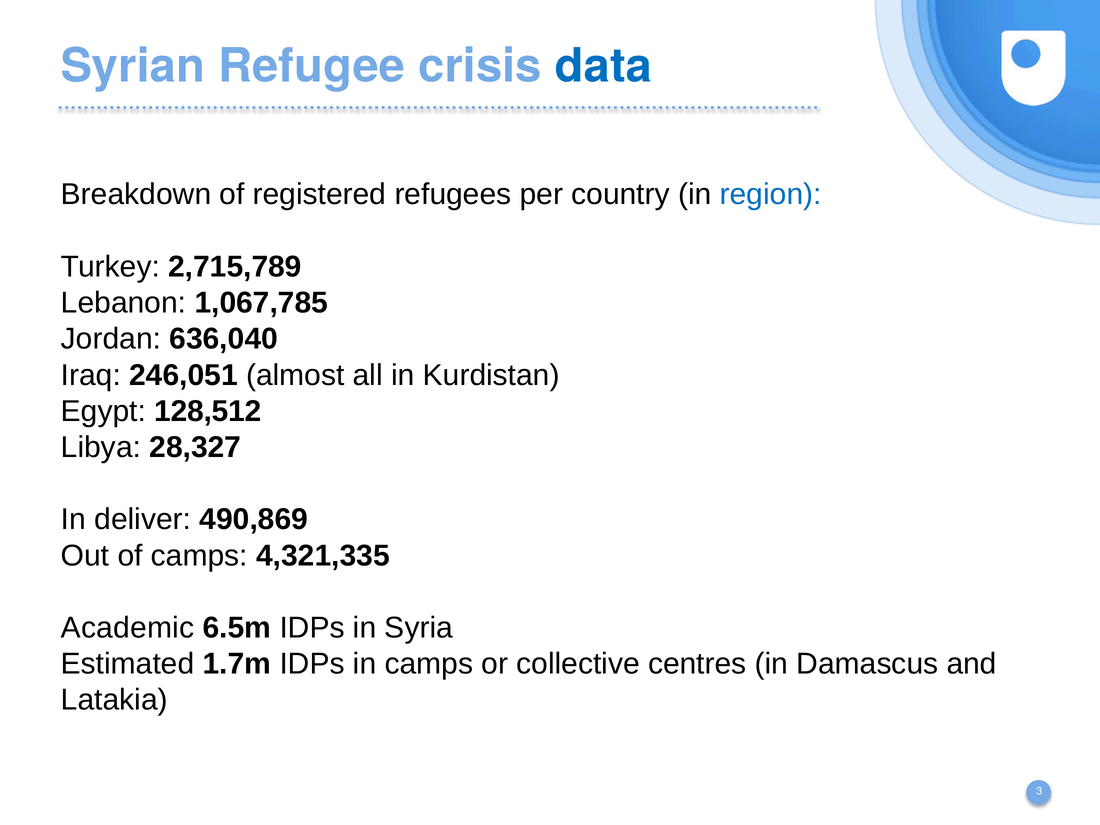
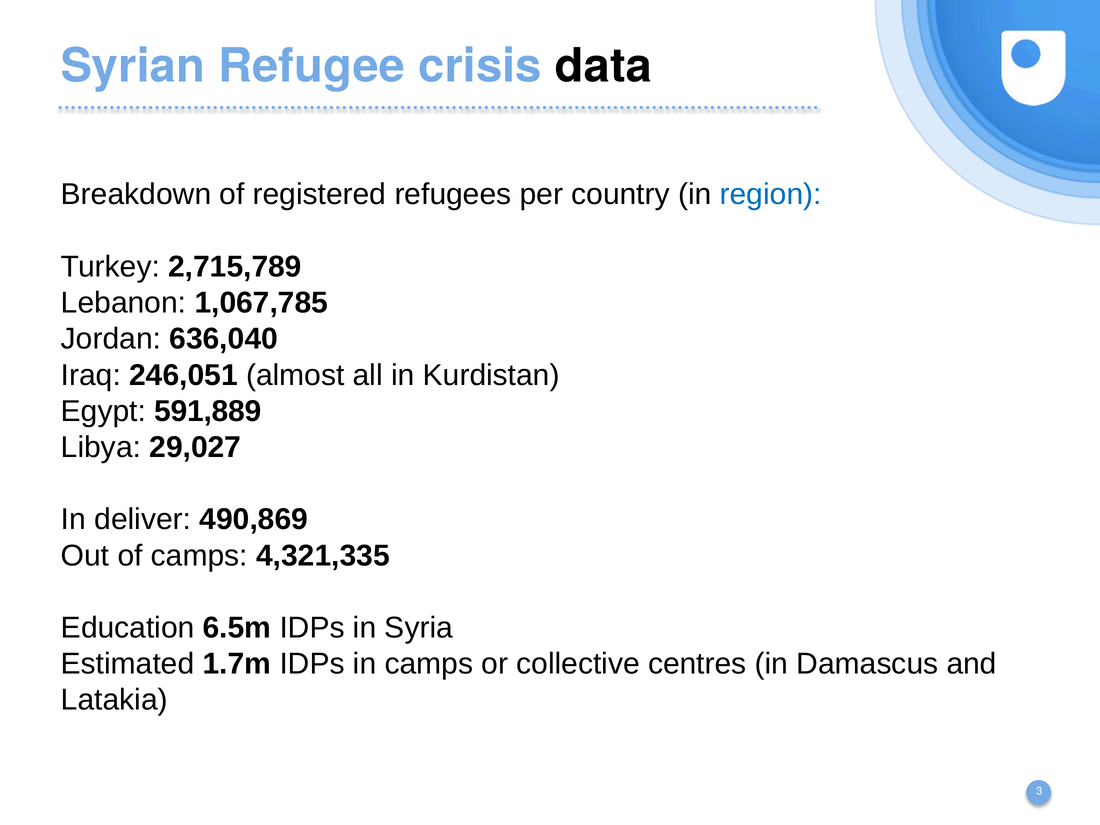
data colour: blue -> black (604, 66)
128,512: 128,512 -> 591,889 (208, 411)
28,327: 28,327 -> 29,027 (195, 447)
Academic: Academic -> Education (128, 628)
